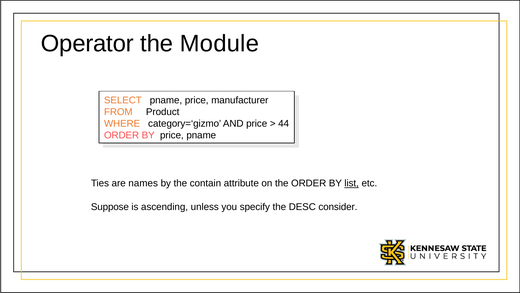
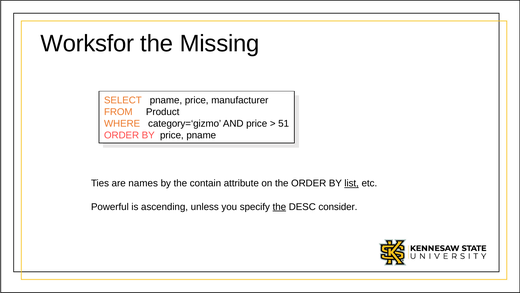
Operator: Operator -> Worksfor (87, 44)
Module: Module -> Missing (220, 44)
44: 44 -> 51 (284, 123)
Suppose: Suppose -> Powerful (110, 206)
the underline: none -> present (279, 206)
